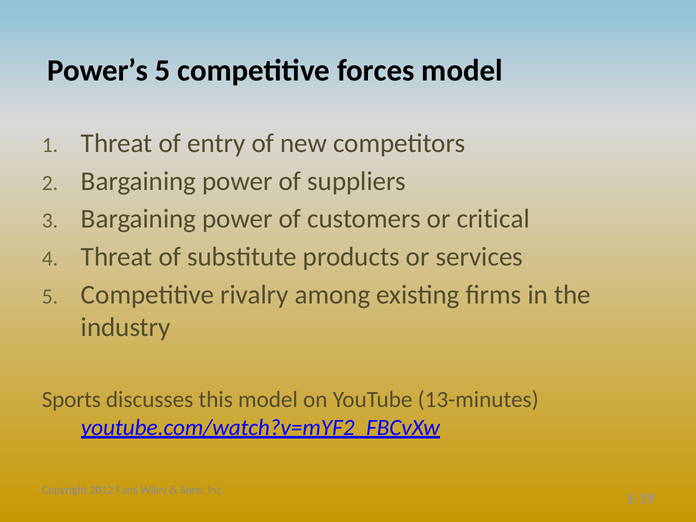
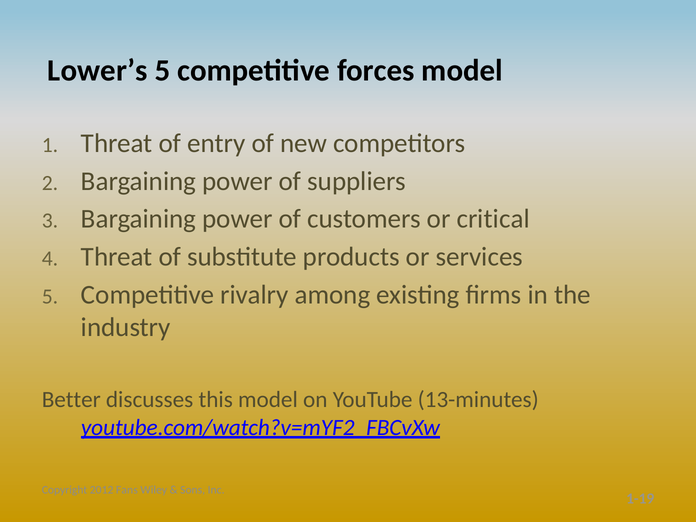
Power’s: Power’s -> Lower’s (97, 71)
Sports: Sports -> Better (71, 400)
